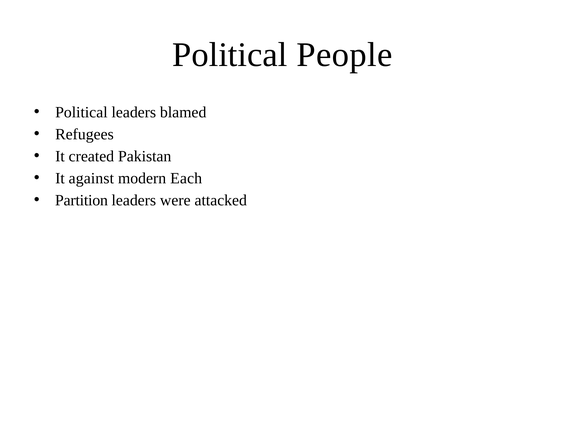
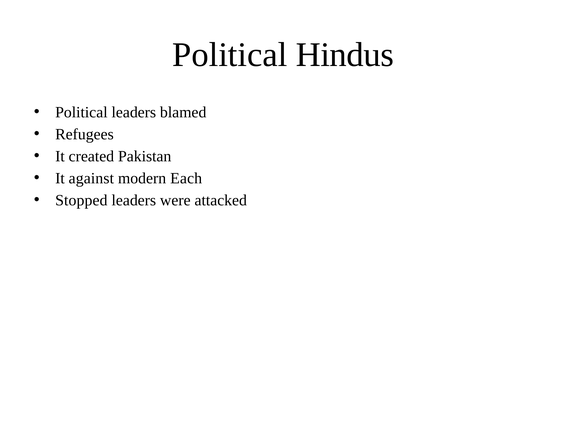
People: People -> Hindus (345, 55)
Partition: Partition -> Stopped (81, 201)
